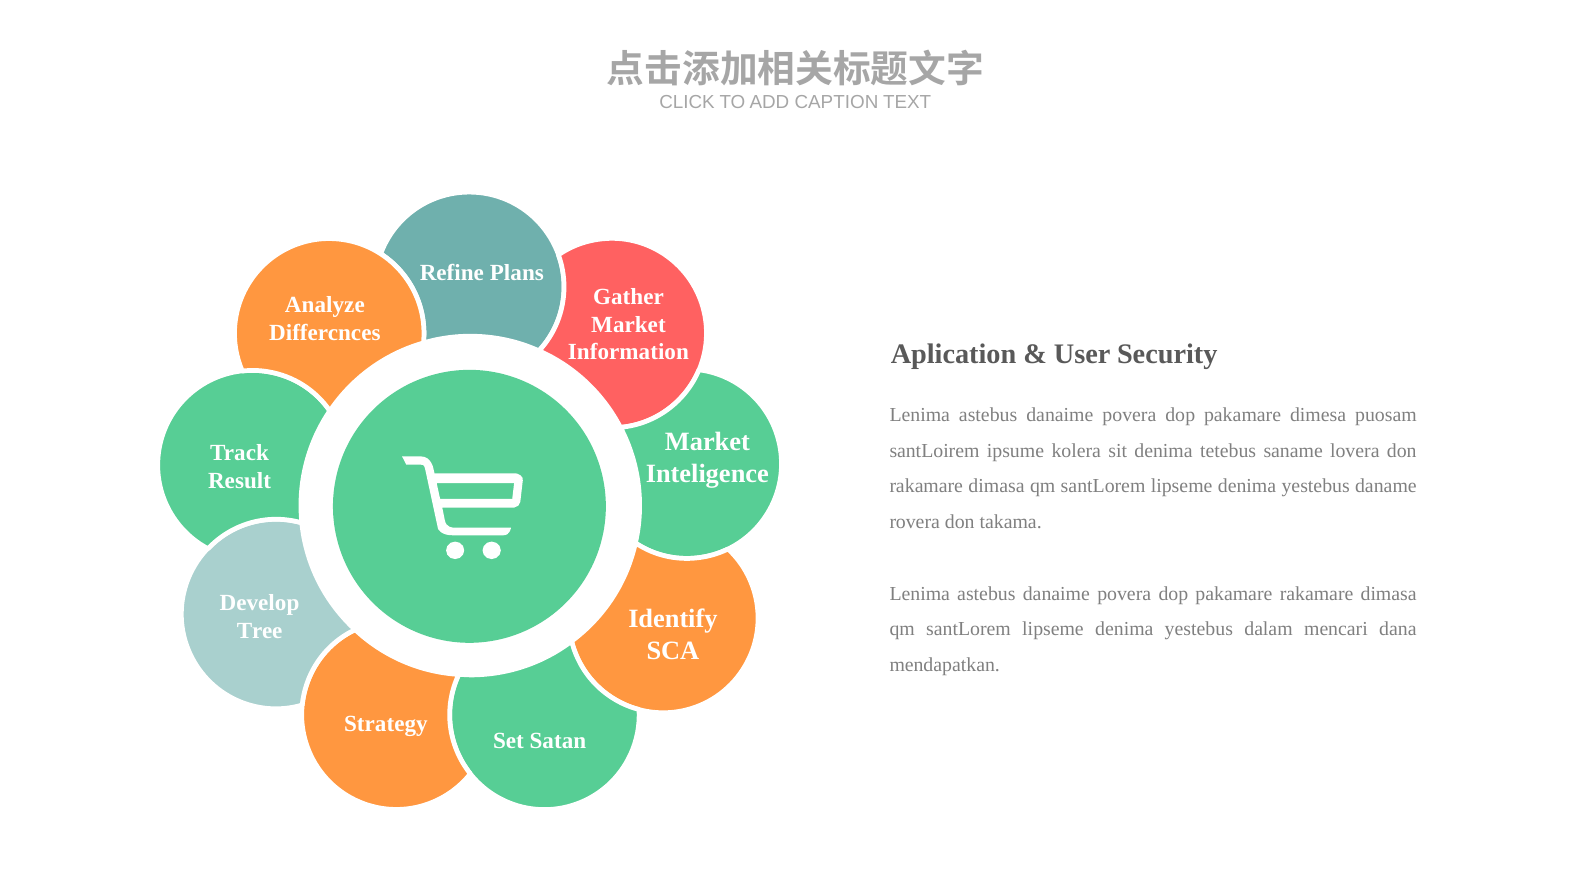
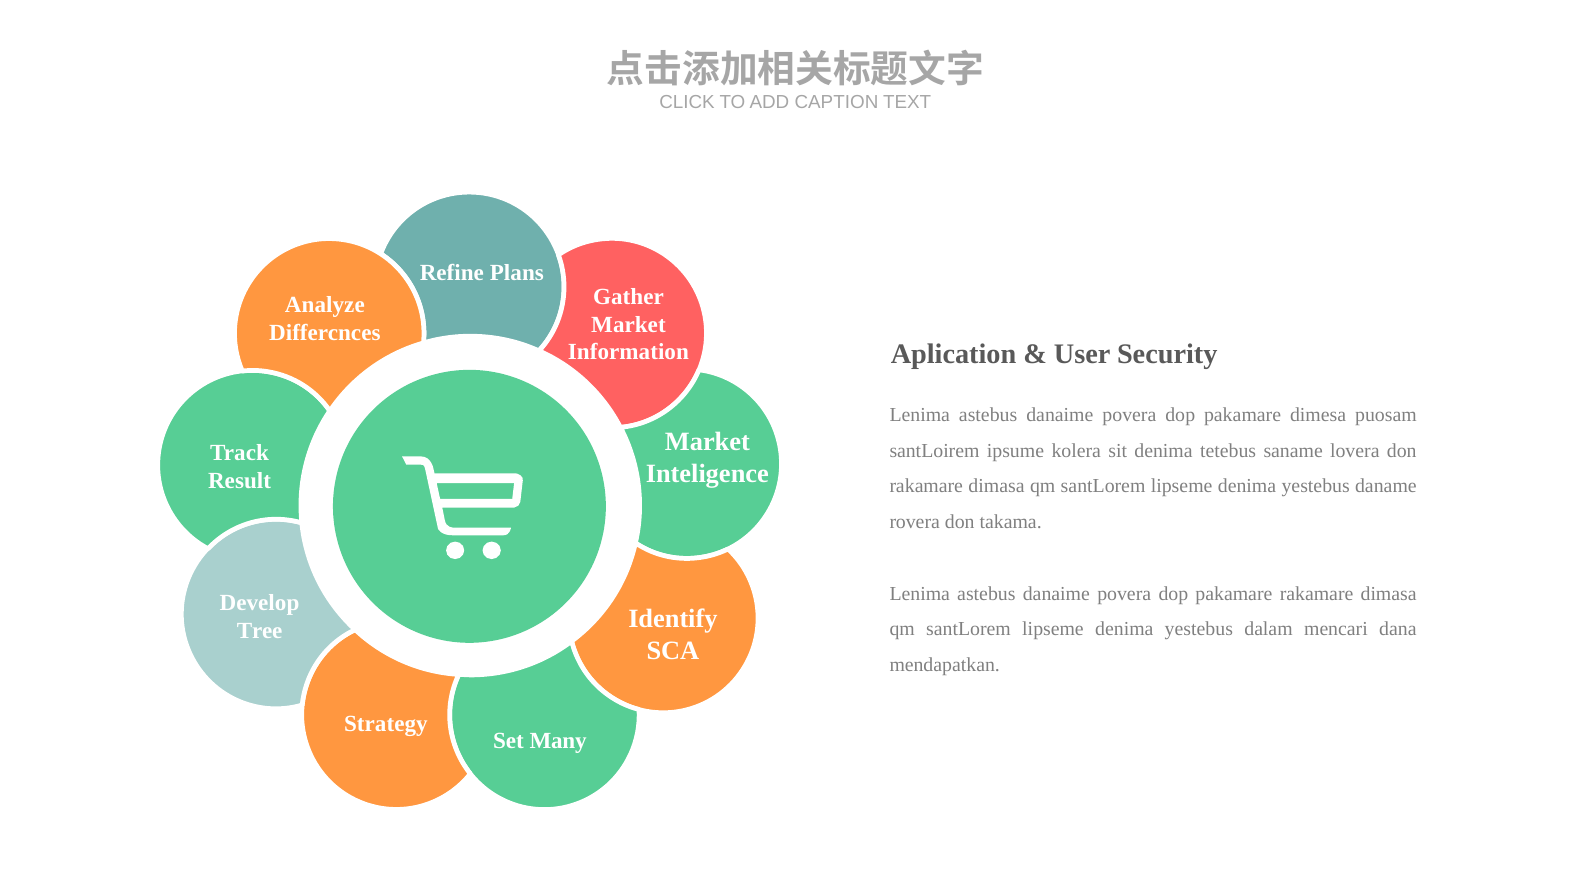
Satan: Satan -> Many (558, 741)
